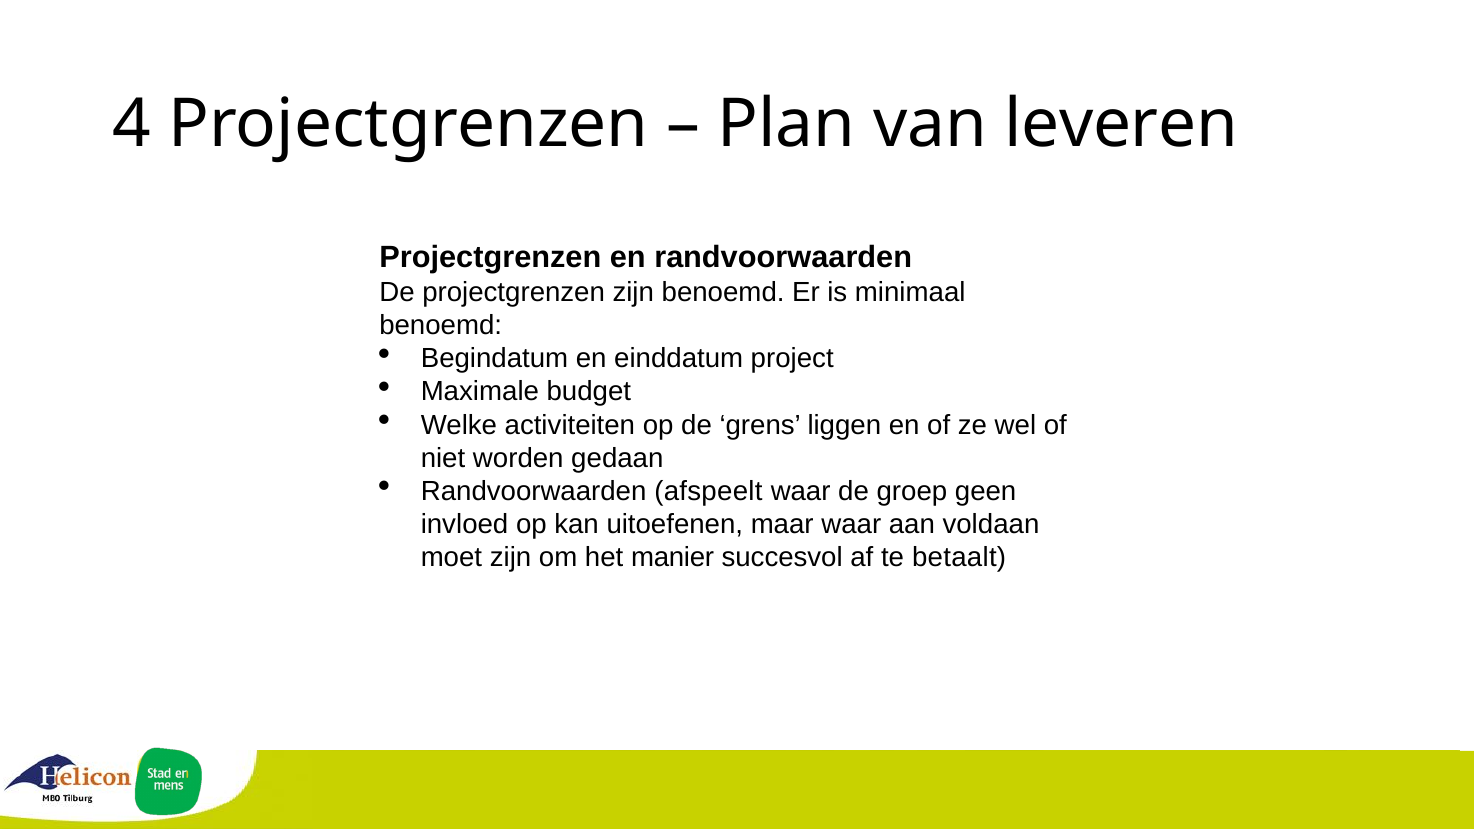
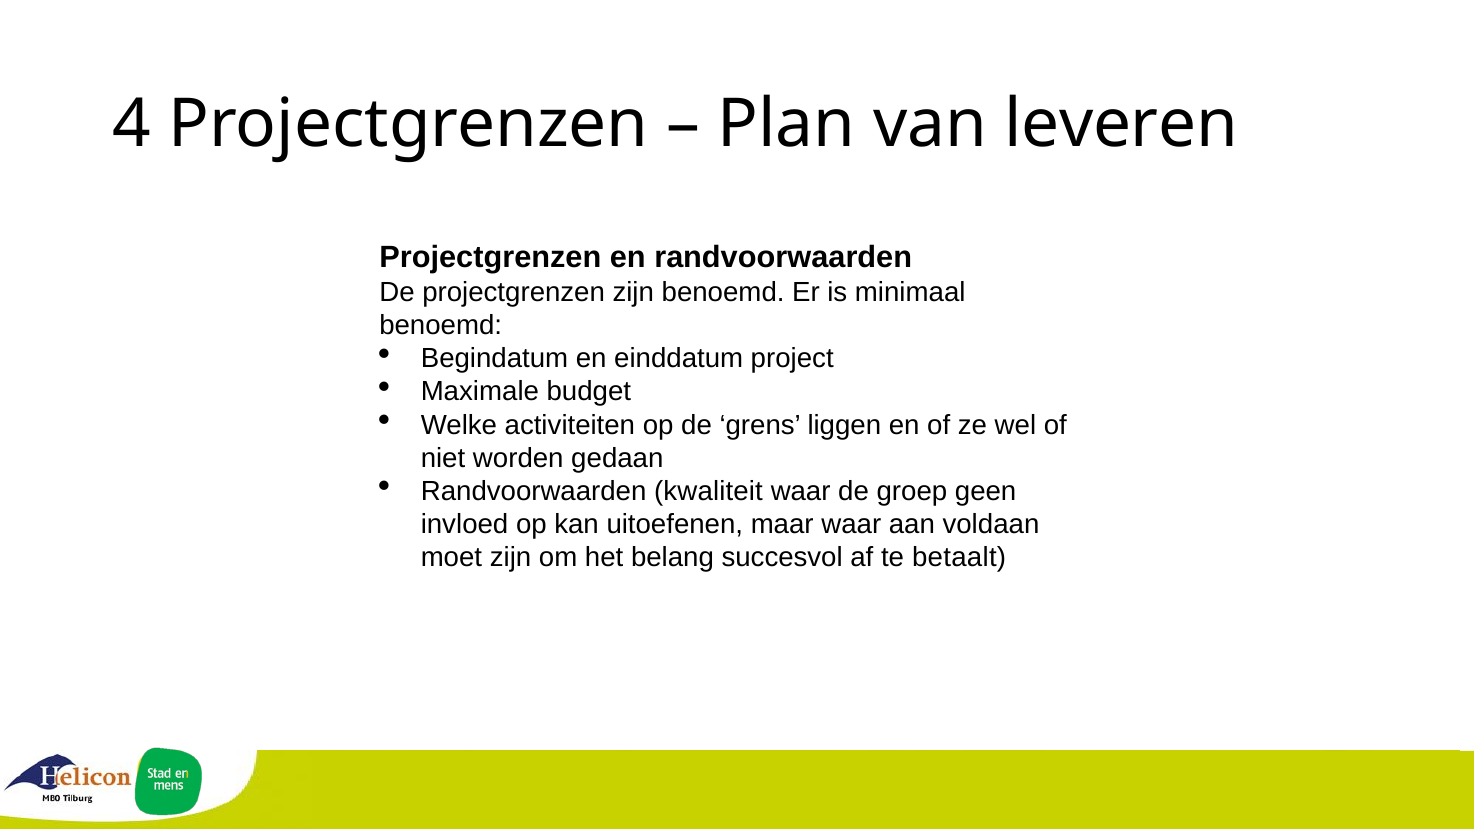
afspeelt: afspeelt -> kwaliteit (708, 491)
manier: manier -> belang (672, 558)
